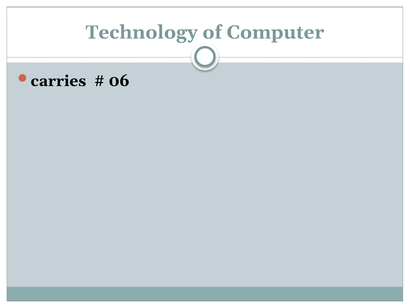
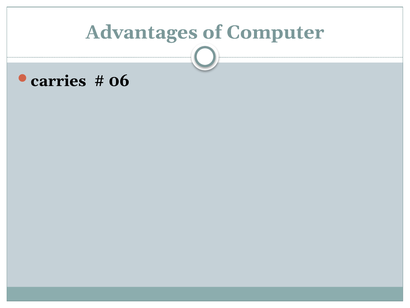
Technology: Technology -> Advantages (142, 32)
